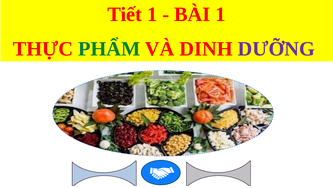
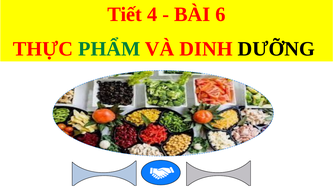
Tiết 1: 1 -> 4 (152, 14)
BÀI 1: 1 -> 6 (221, 14)
DƯỠNG colour: purple -> black (276, 49)
